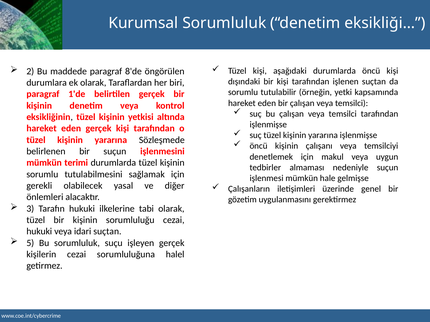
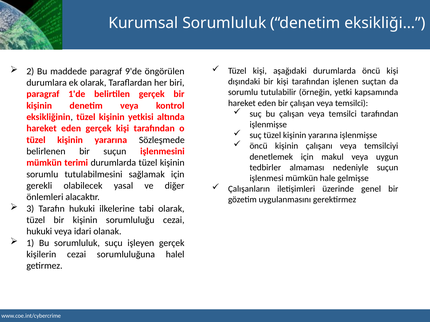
8'de: 8'de -> 9'de (133, 71)
idari suçtan: suçtan -> olanak (107, 232)
5: 5 -> 1 (30, 243)
